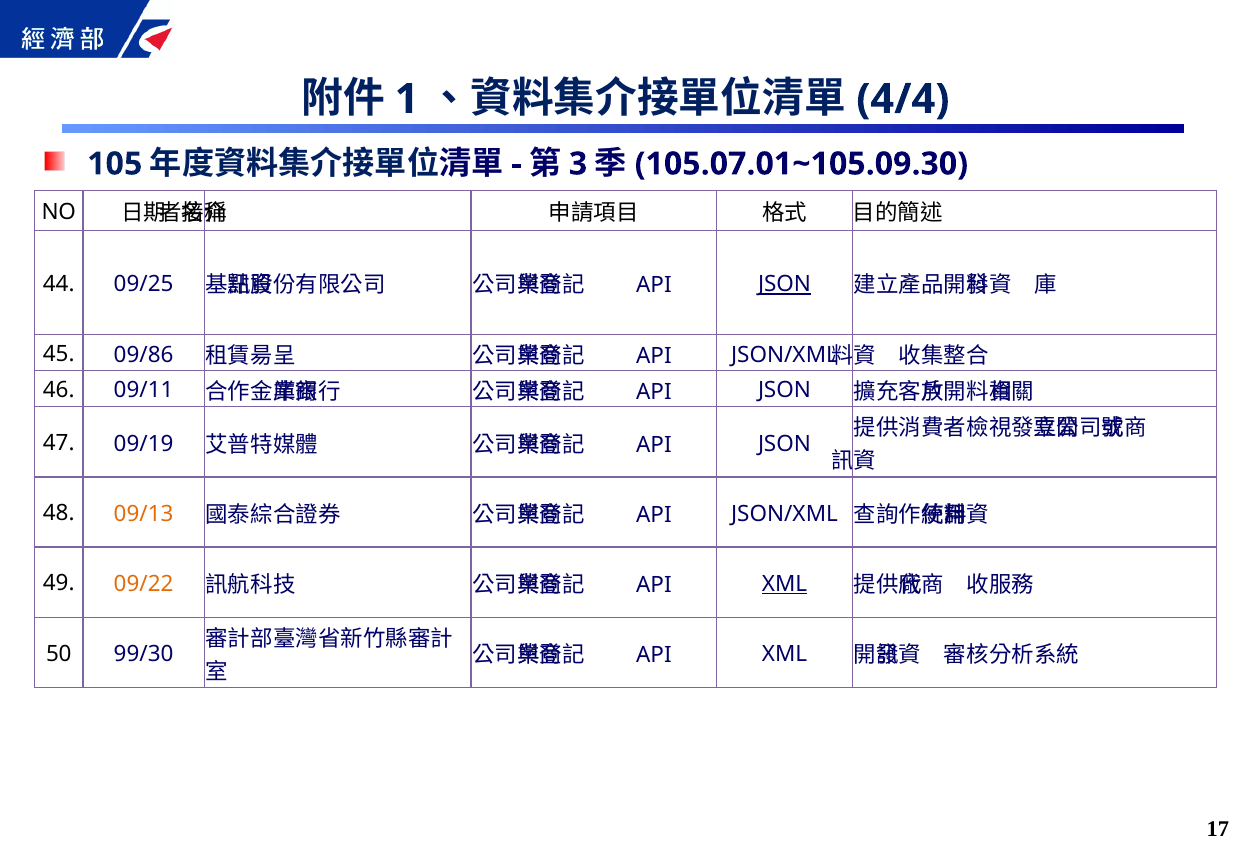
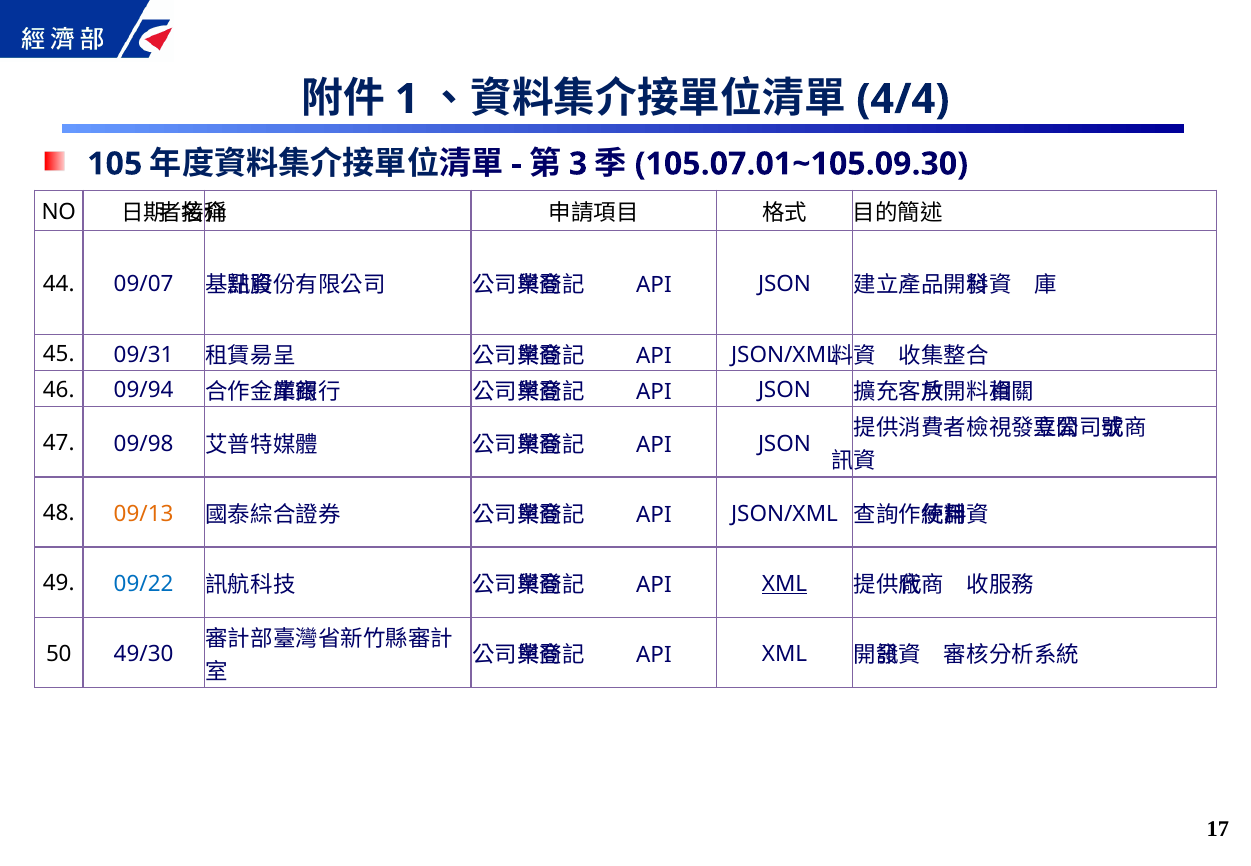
09/25: 09/25 -> 09/07 (144, 284)
JSON underline: present -> none (785, 284)
09/86: 09/86 -> 09/31 (144, 355)
09/11: 09/11 -> 09/94 (144, 391)
09/19: 09/19 -> 09/98 (144, 444)
09/22 colour: orange -> blue (144, 584)
99/30: 99/30 -> 49/30 (144, 654)
